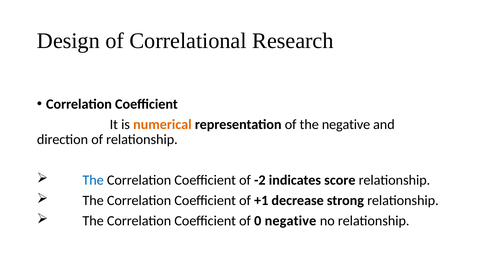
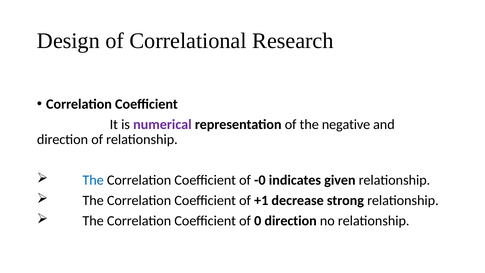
numerical colour: orange -> purple (162, 124)
-2: -2 -> -0 (260, 180)
score: score -> given (340, 180)
0 negative: negative -> direction (291, 221)
